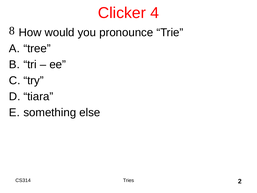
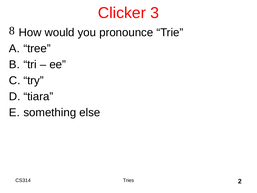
4: 4 -> 3 (155, 13)
